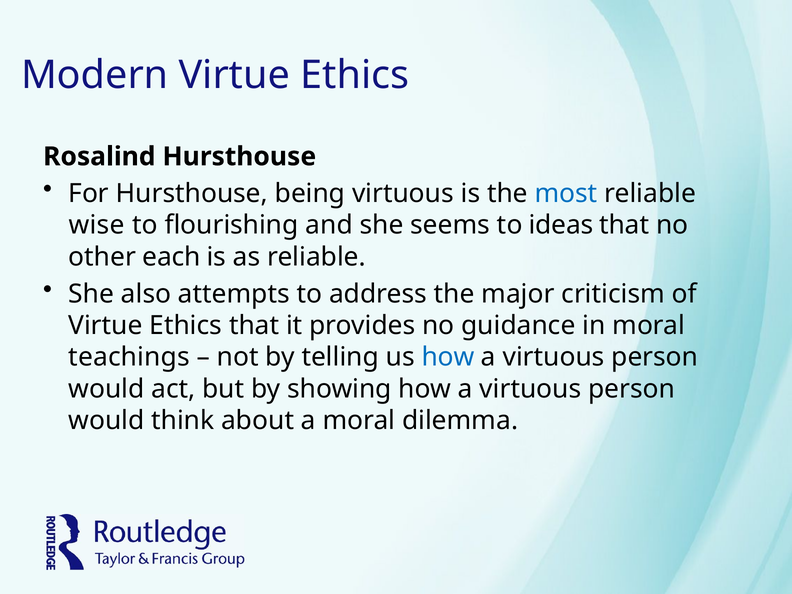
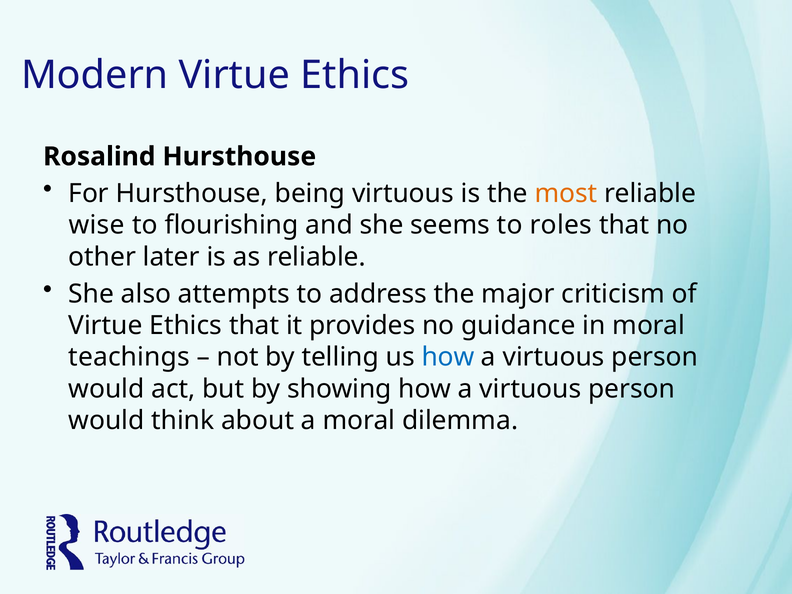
most colour: blue -> orange (566, 193)
ideas: ideas -> roles (561, 225)
each: each -> later (171, 257)
